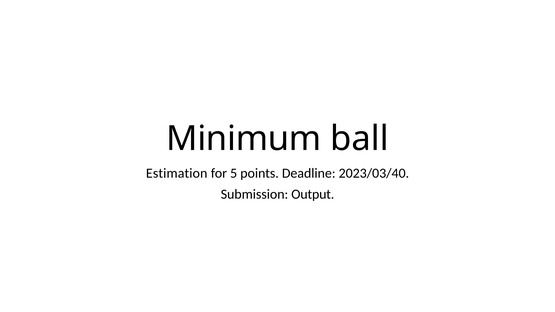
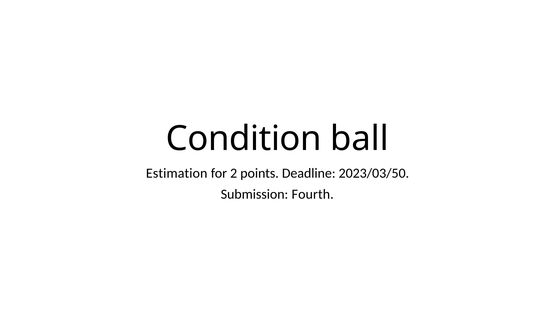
Minimum: Minimum -> Condition (244, 139)
5: 5 -> 2 (234, 173)
2023/03/40: 2023/03/40 -> 2023/03/50 (374, 173)
Output: Output -> Fourth (313, 194)
